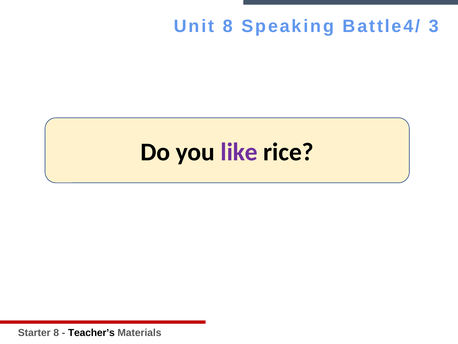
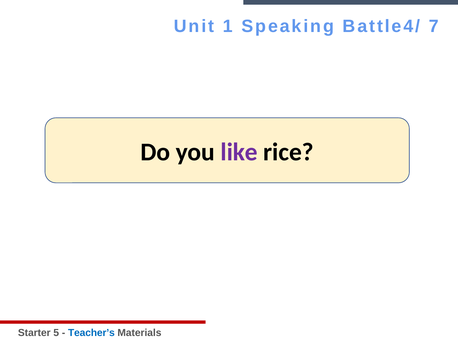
Unit 8: 8 -> 1 (228, 26)
3: 3 -> 7 (434, 26)
Starter 8: 8 -> 5 (56, 332)
Teacher’s colour: black -> blue (91, 332)
